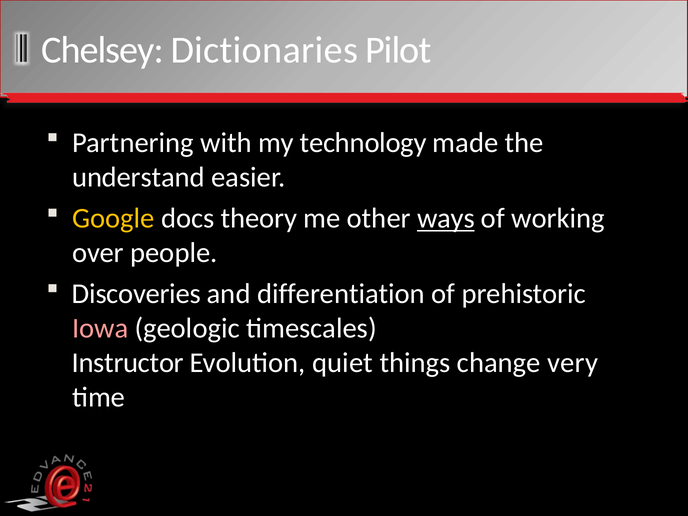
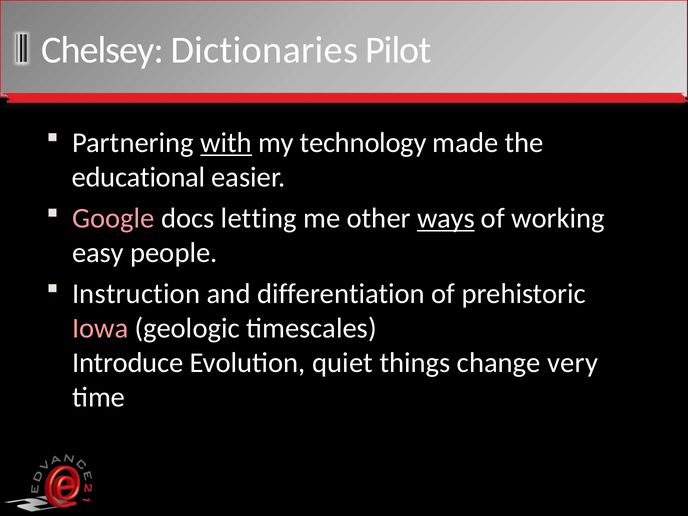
with underline: none -> present (226, 143)
understand: understand -> educational (139, 177)
Google colour: yellow -> pink (113, 218)
theory: theory -> letting (259, 218)
over: over -> easy (98, 253)
Discoveries: Discoveries -> Instruction (136, 294)
Instructor: Instructor -> Introduce (128, 363)
